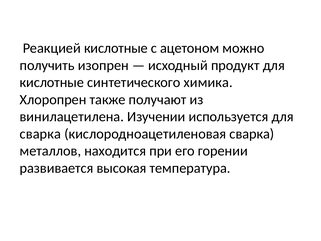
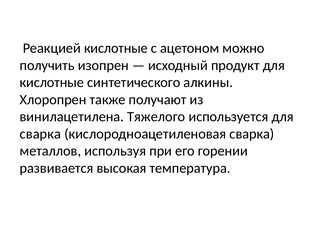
химика: химика -> алкины (208, 82)
Изучении: Изучении -> Тяжелого (156, 117)
находится: находится -> используя (115, 151)
